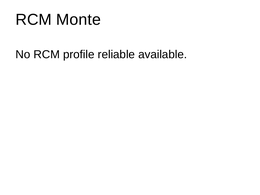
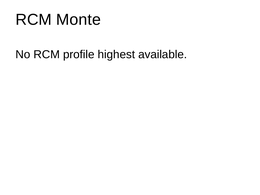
reliable: reliable -> highest (116, 55)
